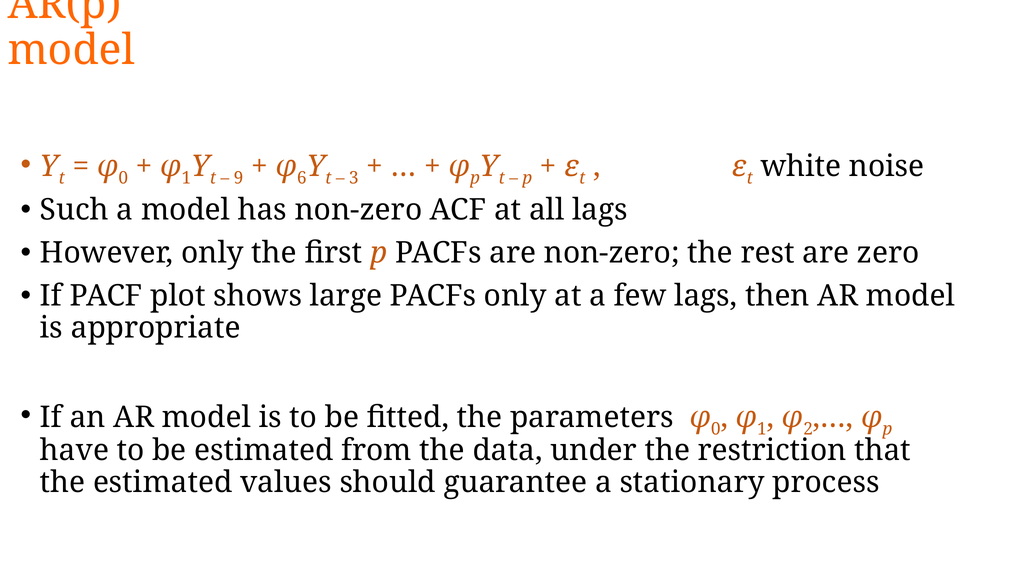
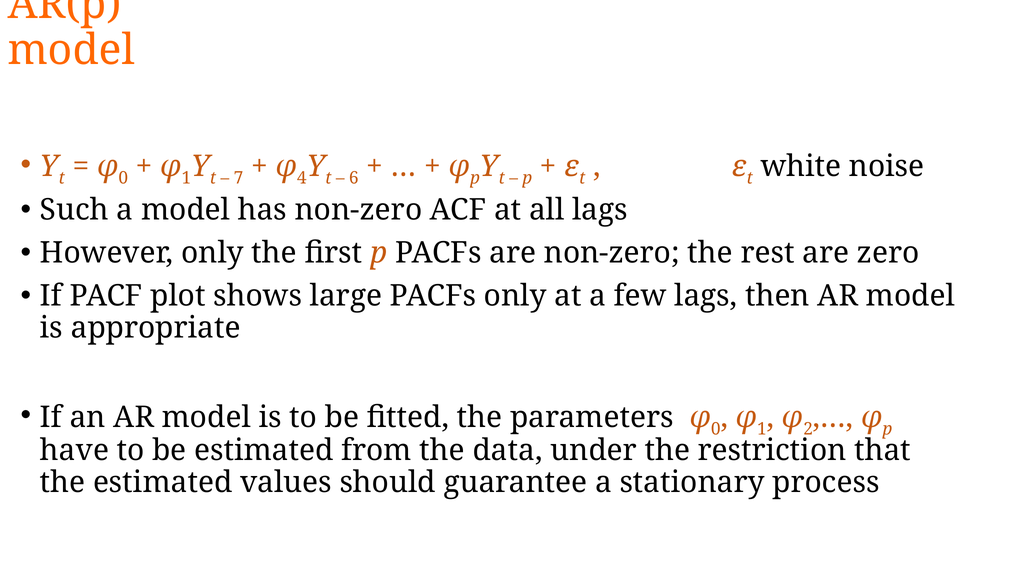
9: 9 -> 7 (238, 178)
6: 6 -> 4 (302, 178)
3: 3 -> 6 (354, 178)
